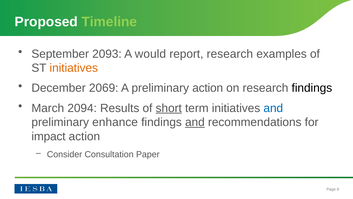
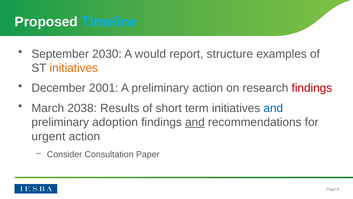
Timeline colour: light green -> light blue (109, 22)
2093: 2093 -> 2030 (107, 54)
report research: research -> structure (230, 54)
2069: 2069 -> 2001 (104, 88)
findings colour: black -> red (312, 88)
2094: 2094 -> 2038 (82, 108)
short underline: present -> none (169, 108)
enhance: enhance -> adoption (115, 122)
impact: impact -> urgent (48, 136)
